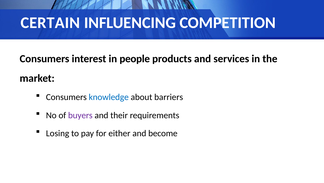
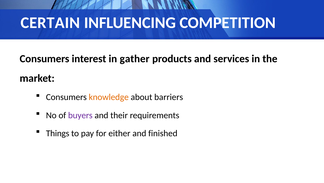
people: people -> gather (135, 58)
knowledge colour: blue -> orange (109, 97)
Losing: Losing -> Things (58, 133)
become: become -> finished (163, 133)
